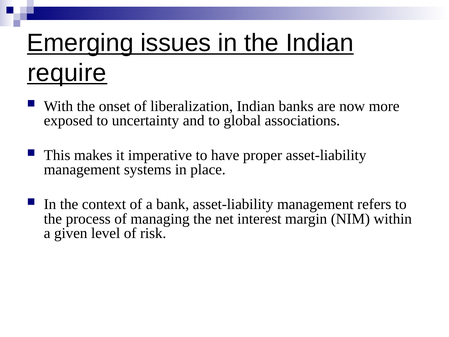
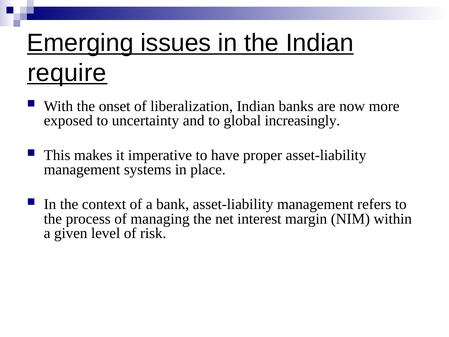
associations: associations -> increasingly (302, 120)
